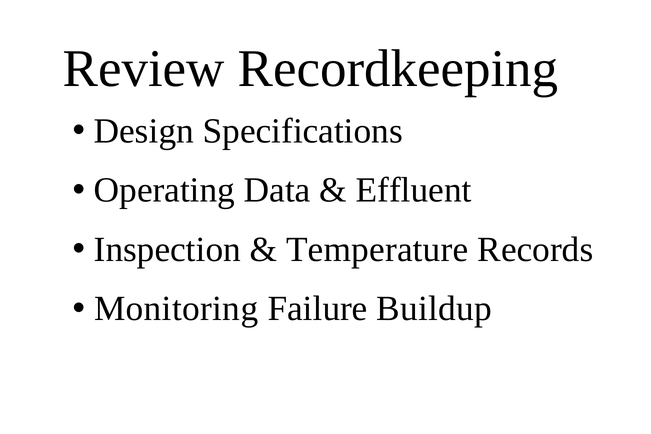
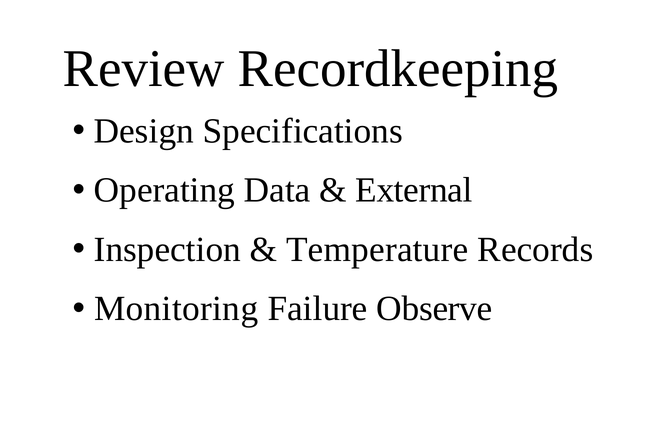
Effluent: Effluent -> External (414, 190)
Buildup: Buildup -> Observe (435, 309)
